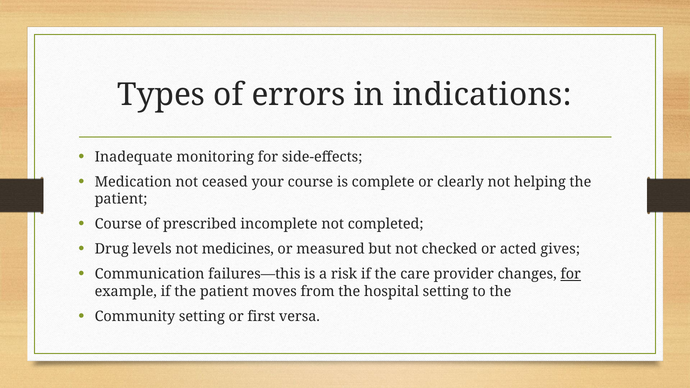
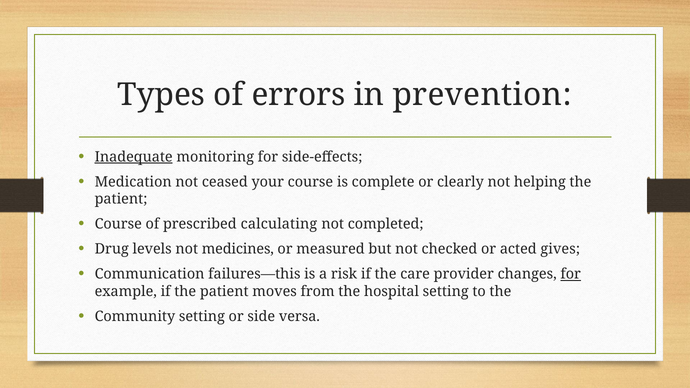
indications: indications -> prevention (482, 95)
Inadequate underline: none -> present (134, 157)
incomplete: incomplete -> calculating (279, 224)
first: first -> side (261, 317)
